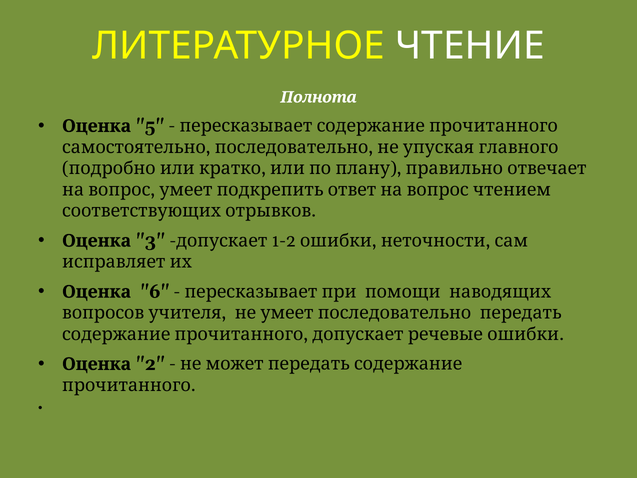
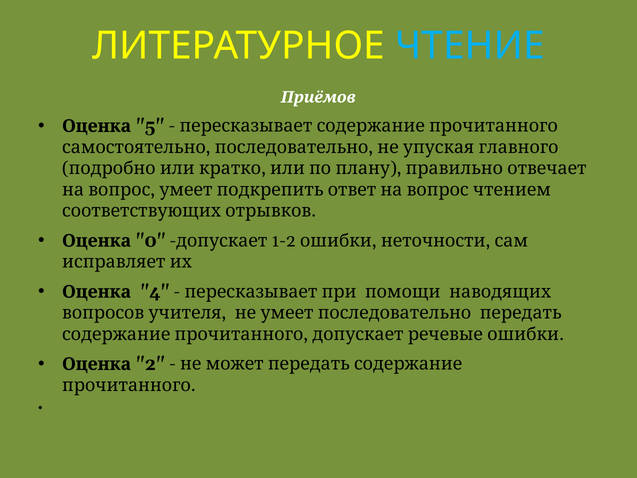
ЧТЕНИЕ colour: white -> light blue (470, 46)
Полнота: Полнота -> Приёмов (318, 97)
3: 3 -> 0 (151, 241)
6: 6 -> 4 (155, 292)
